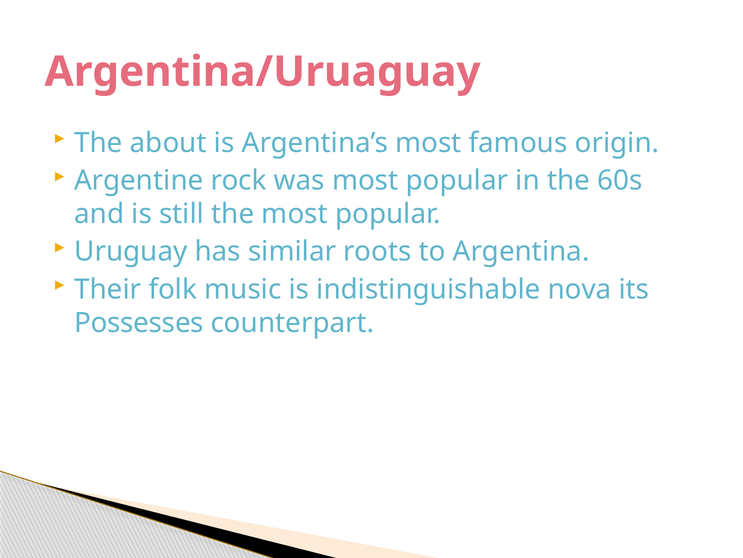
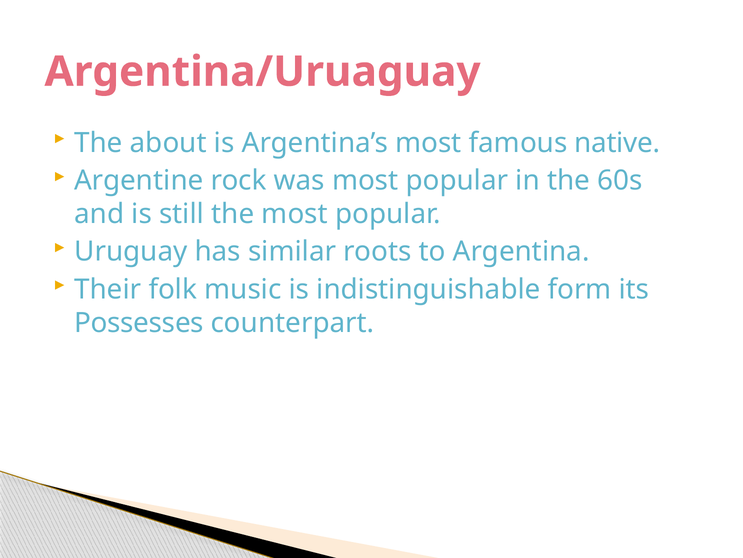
origin: origin -> native (617, 143)
nova: nova -> form (580, 289)
